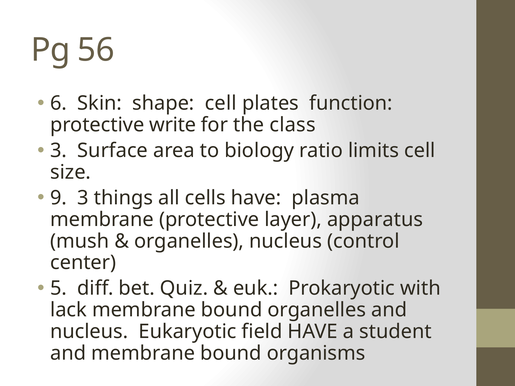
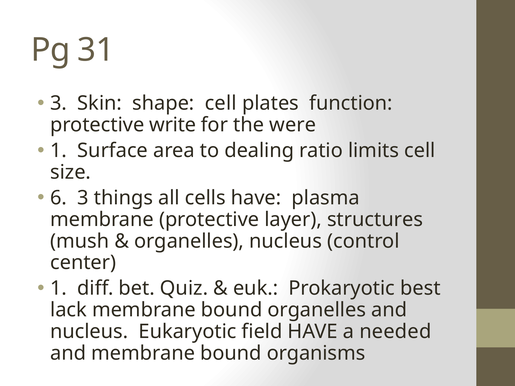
56: 56 -> 31 (96, 50)
6: 6 -> 3 (59, 103)
class: class -> were (293, 125)
3: 3 -> 1 (59, 151)
biology: biology -> dealing (259, 151)
9: 9 -> 6 (59, 198)
apparatus: apparatus -> structures (375, 220)
5: 5 -> 1 (59, 289)
with: with -> best (420, 289)
student: student -> needed (395, 332)
